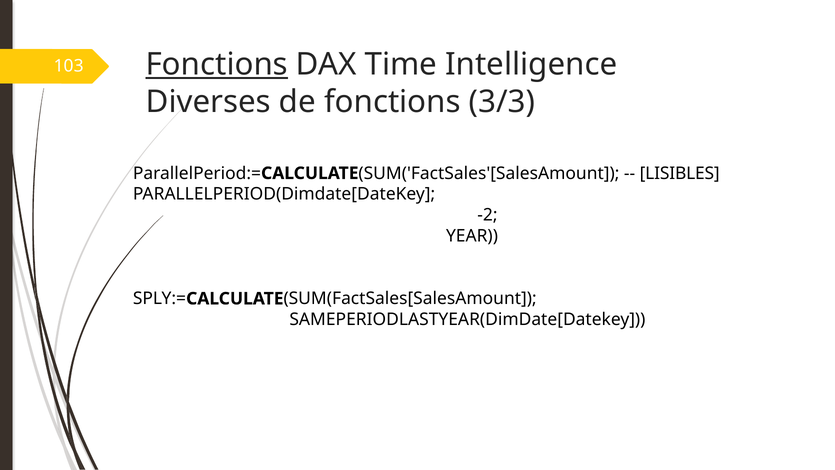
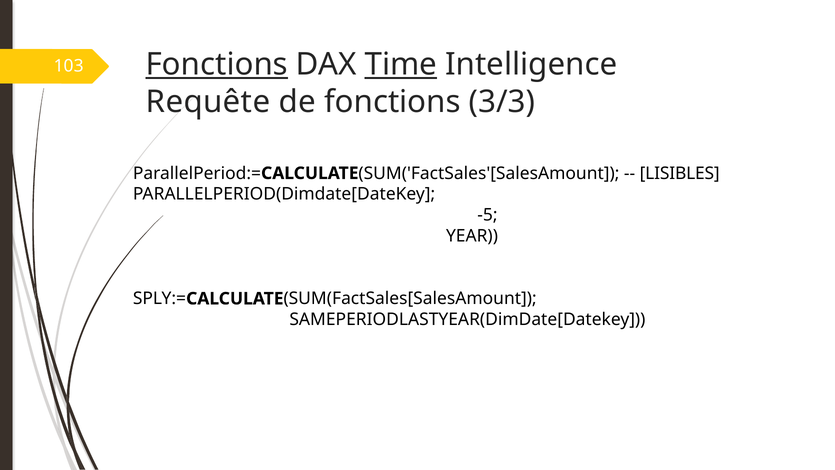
Time underline: none -> present (401, 64)
Diverses: Diverses -> Requête (208, 102)
-2: -2 -> -5 (487, 215)
